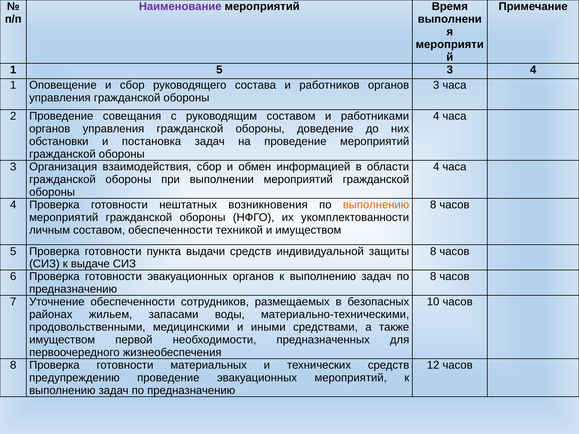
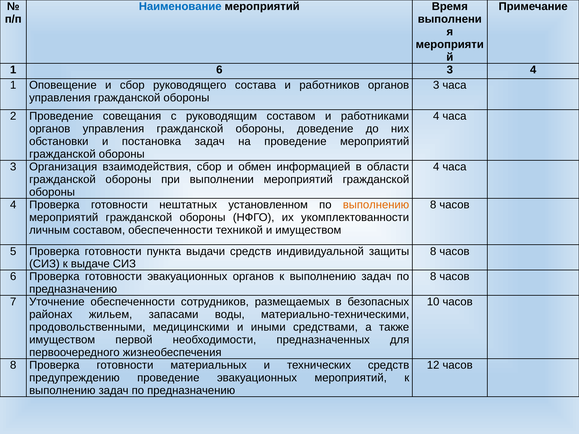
Наименование colour: purple -> blue (180, 7)
1 5: 5 -> 6 (219, 70)
возникновения: возникновения -> установленном (268, 205)
